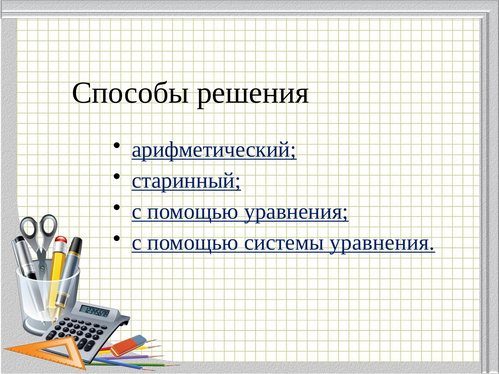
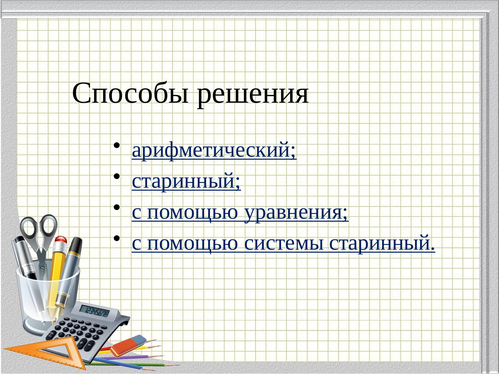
системы уравнения: уравнения -> старинный (382, 243)
